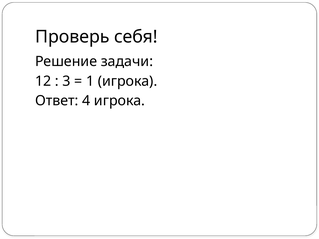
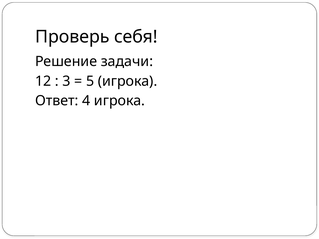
1: 1 -> 5 (90, 81)
